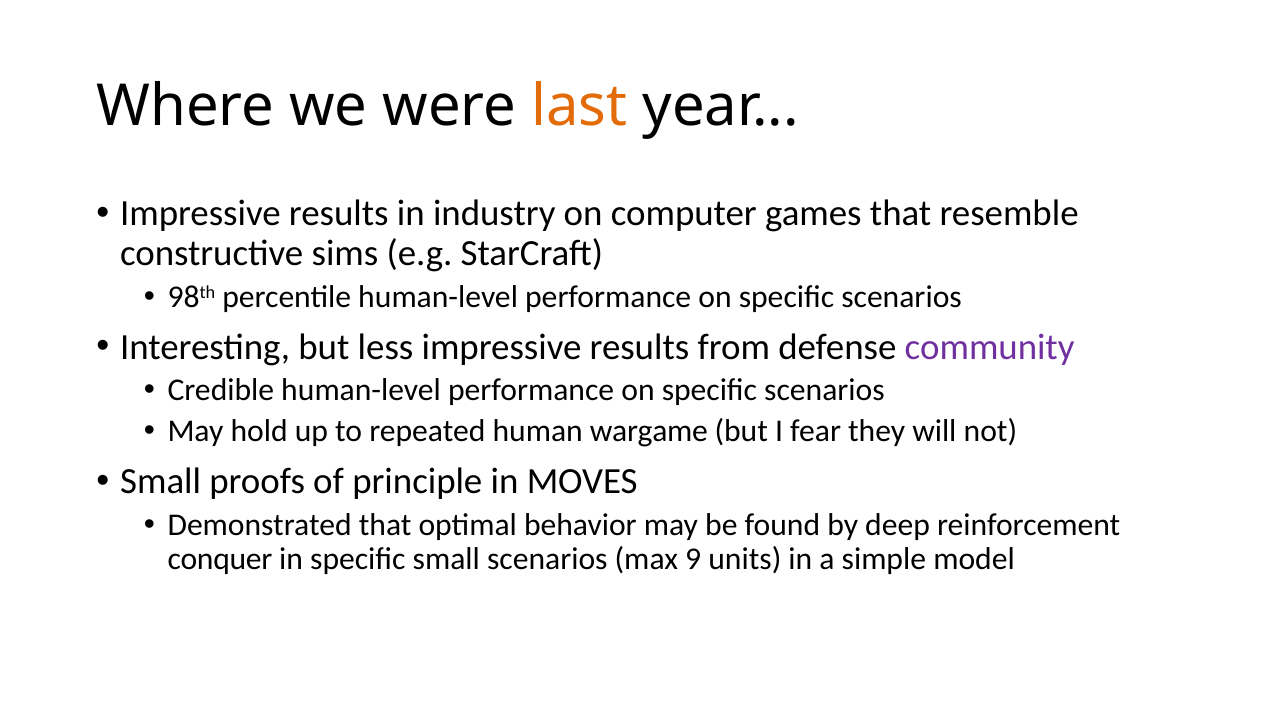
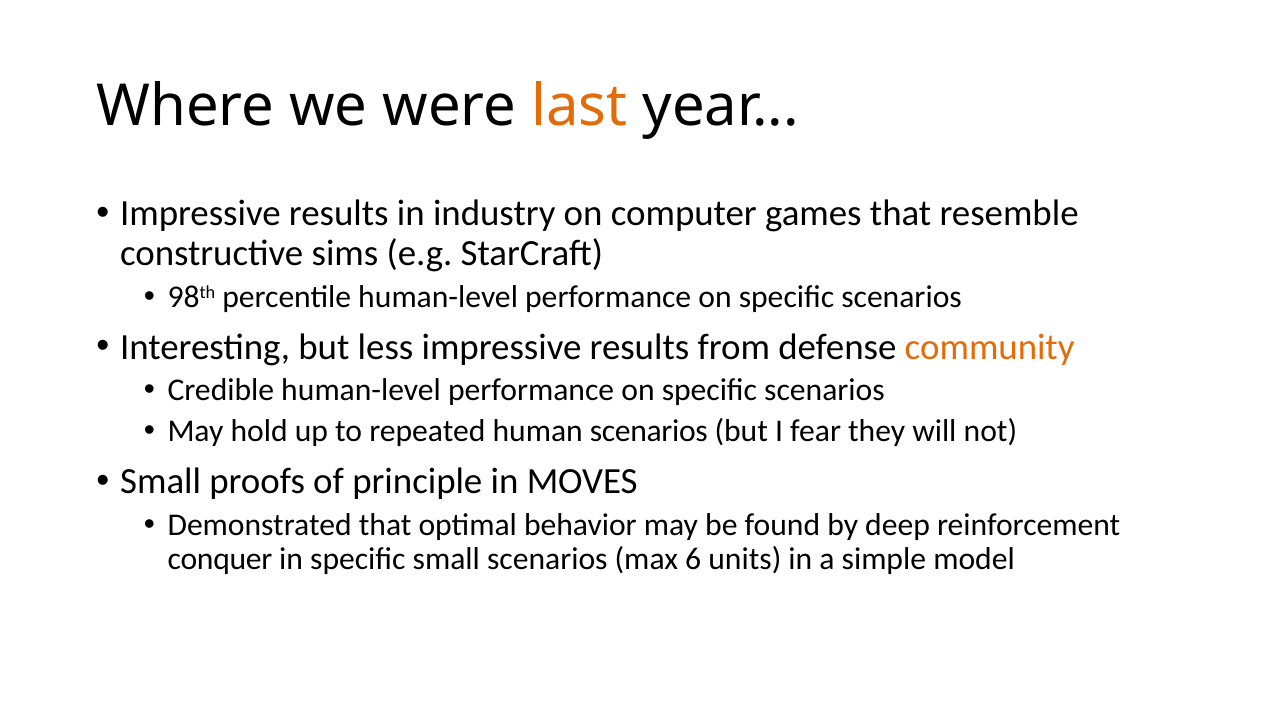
community colour: purple -> orange (990, 347)
human wargame: wargame -> scenarios (649, 432)
9: 9 -> 6 (693, 559)
